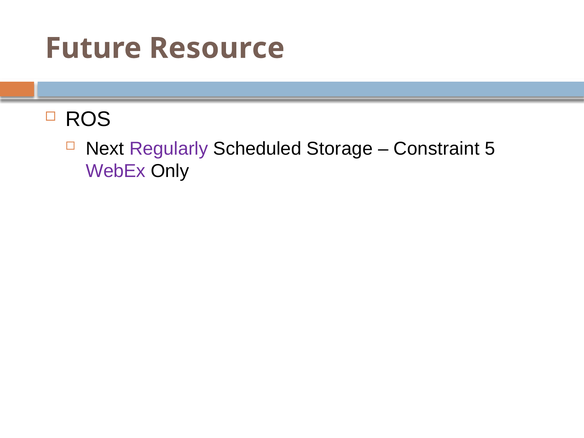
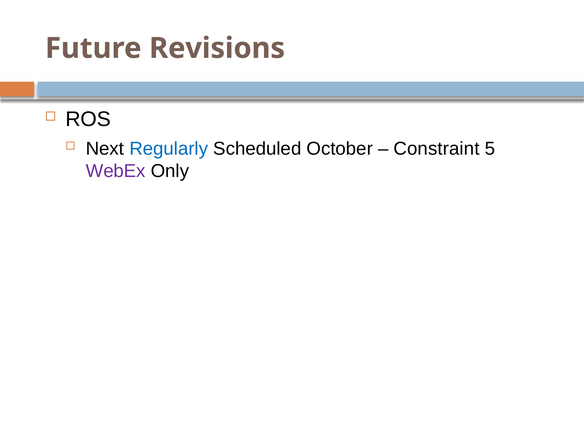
Resource: Resource -> Revisions (217, 48)
Regularly colour: purple -> blue (169, 149)
Storage: Storage -> October (340, 149)
